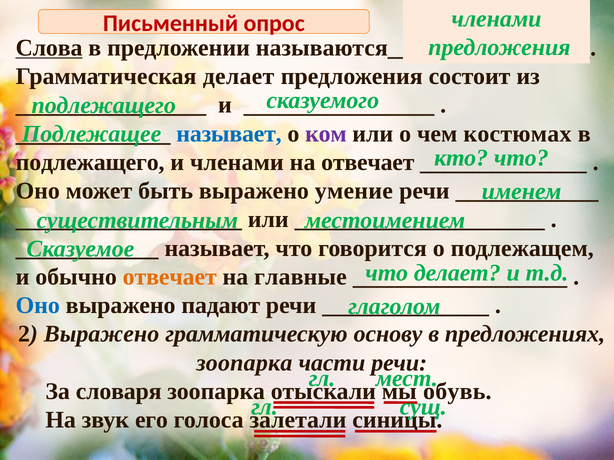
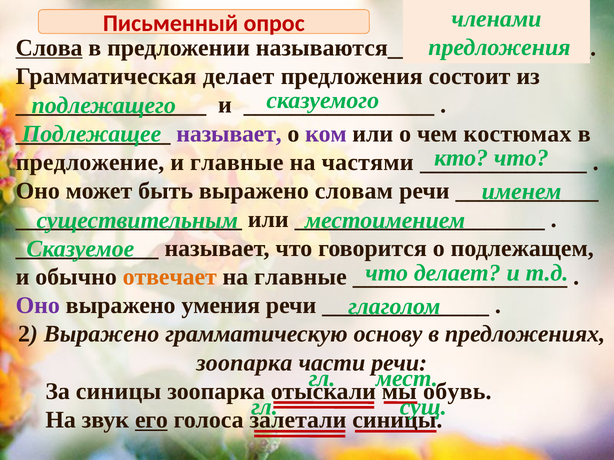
называет colour: blue -> purple (229, 134)
подлежащего: подлежащего -> предложение (90, 162)
и членами: членами -> главные (237, 162)
на отвечает: отвечает -> частями (368, 162)
умение: умение -> словам (354, 191)
Оно colour: blue -> purple (38, 306)
падают: падают -> умения (221, 306)
За словаря: словаря -> синицы (118, 392)
его underline: none -> present (151, 420)
